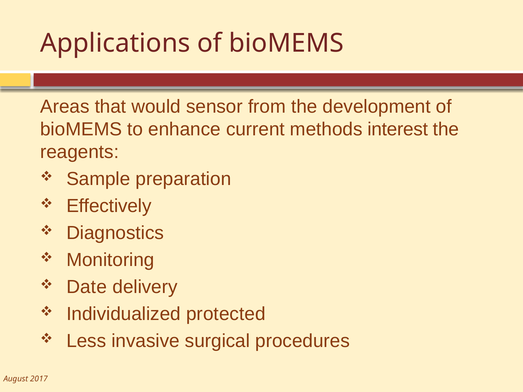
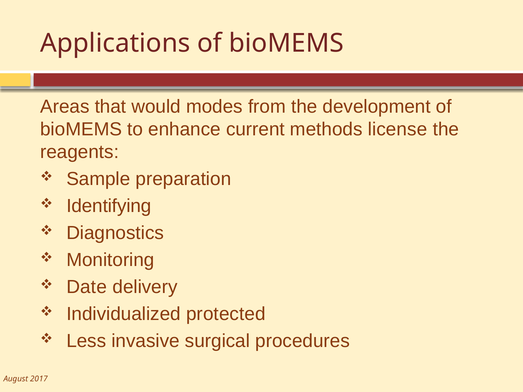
sensor: sensor -> modes (214, 107)
interest: interest -> license (398, 129)
Effectively: Effectively -> Identifying (109, 206)
